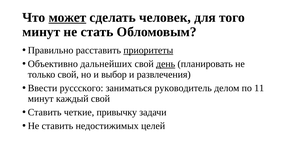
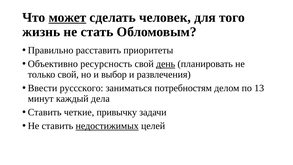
минут: минут -> жизнь (41, 32)
приоритеты underline: present -> none (148, 50)
дальнейших: дальнейших -> ресурсность (106, 64)
руководитель: руководитель -> потребностям (183, 88)
11: 11 -> 13 (259, 88)
каждый свой: свой -> дела (100, 99)
недостижимых underline: none -> present (107, 126)
